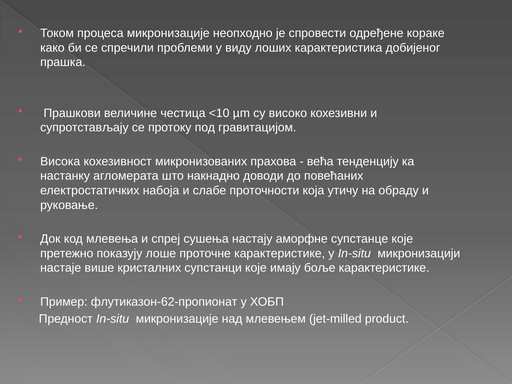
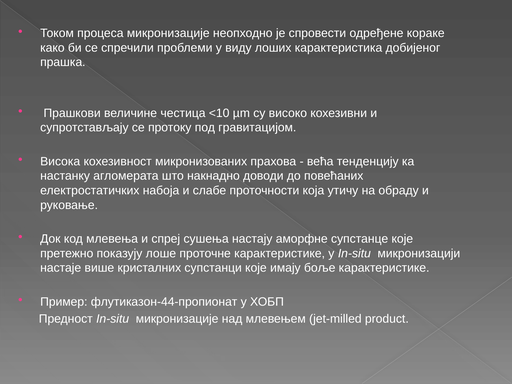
флутиказон-62-пропионат: флутиказон-62-пропионат -> флутиказон-44-пропионат (164, 302)
